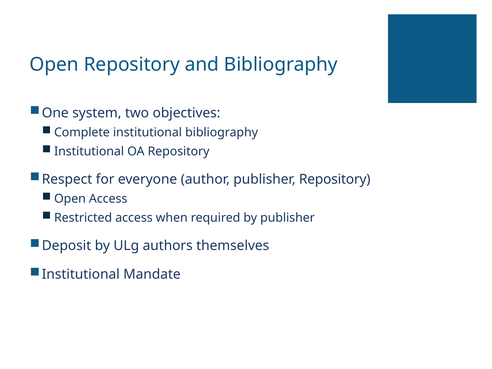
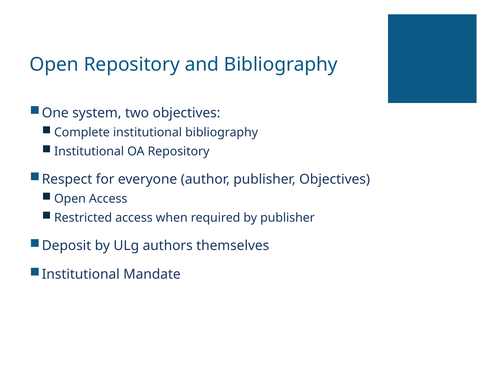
publisher Repository: Repository -> Objectives (335, 179)
